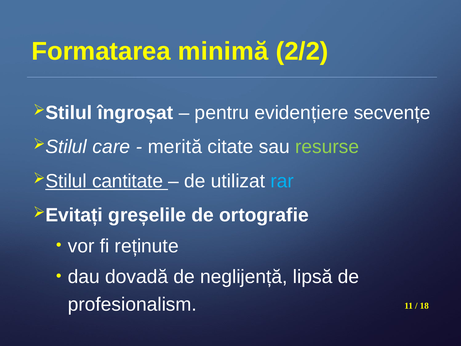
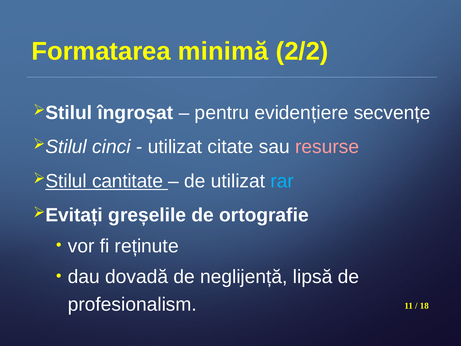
care: care -> cinci (111, 147)
merită: merită -> utilizat (175, 147)
resurse colour: light green -> pink (327, 147)
